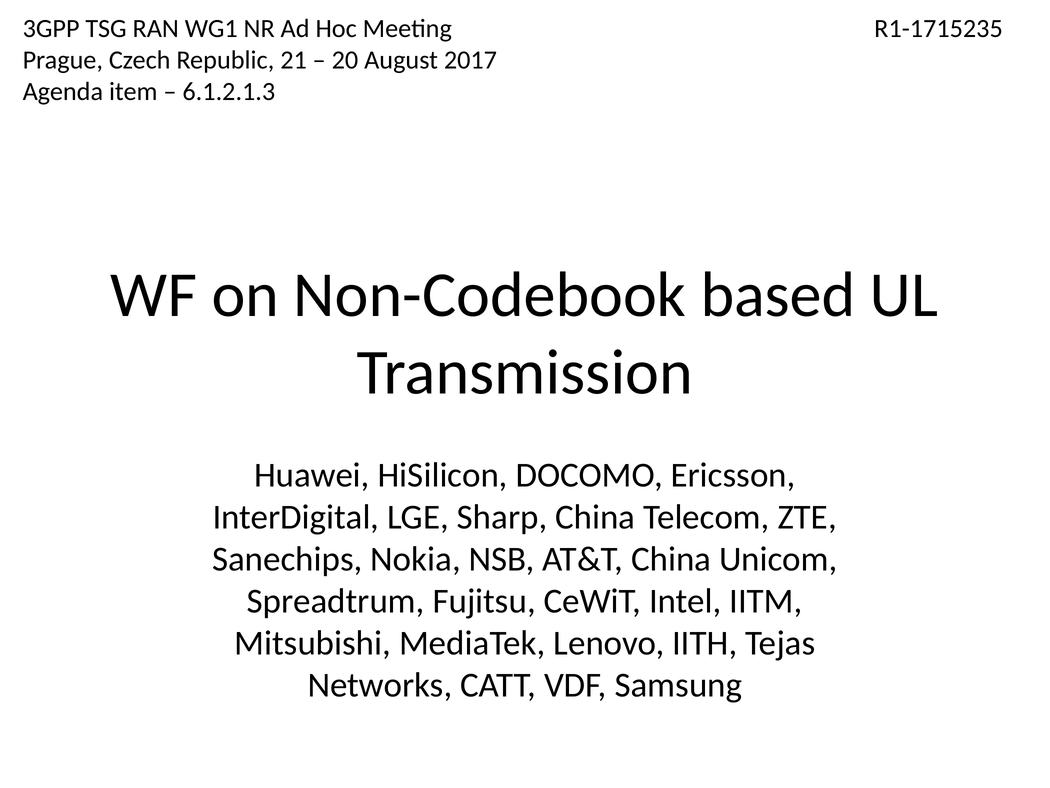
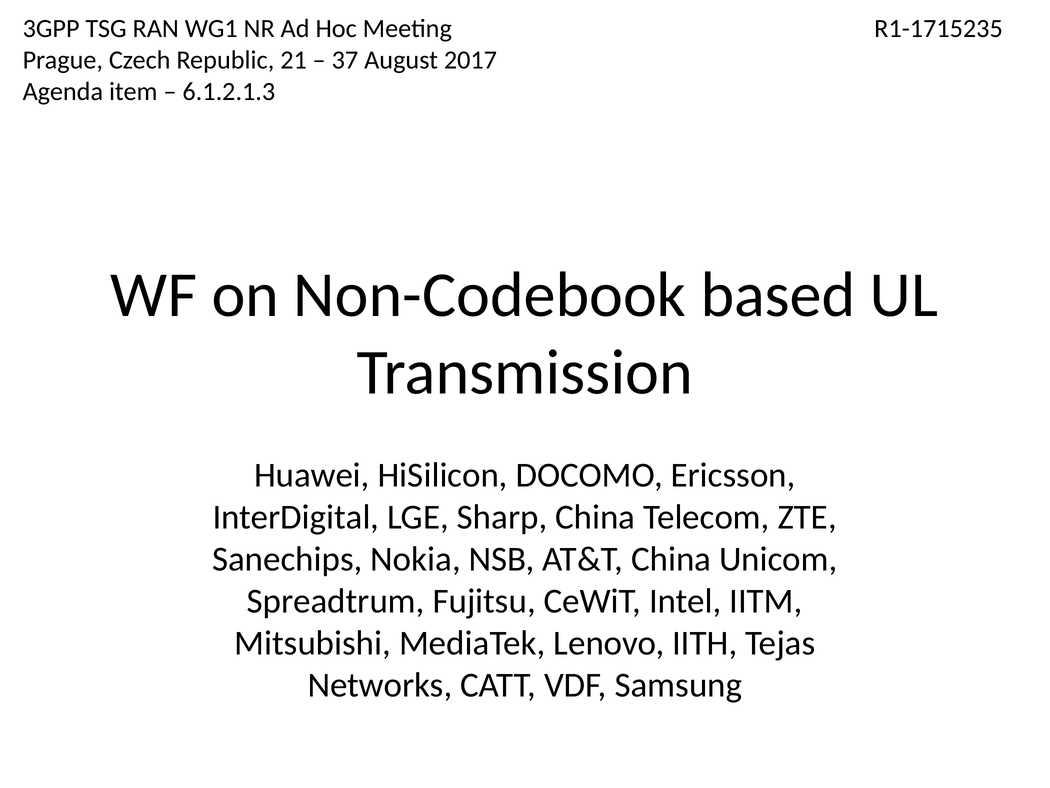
20: 20 -> 37 (345, 60)
